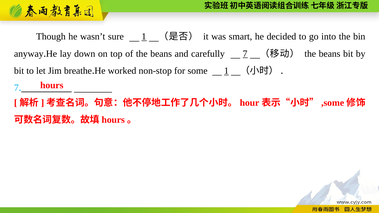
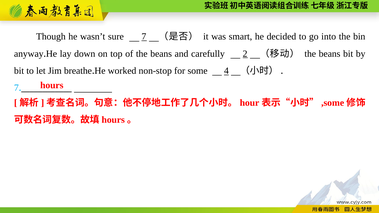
sure 1: 1 -> 7 (144, 37)
carefully 7: 7 -> 2 (245, 54)
some 1: 1 -> 4 (226, 71)
